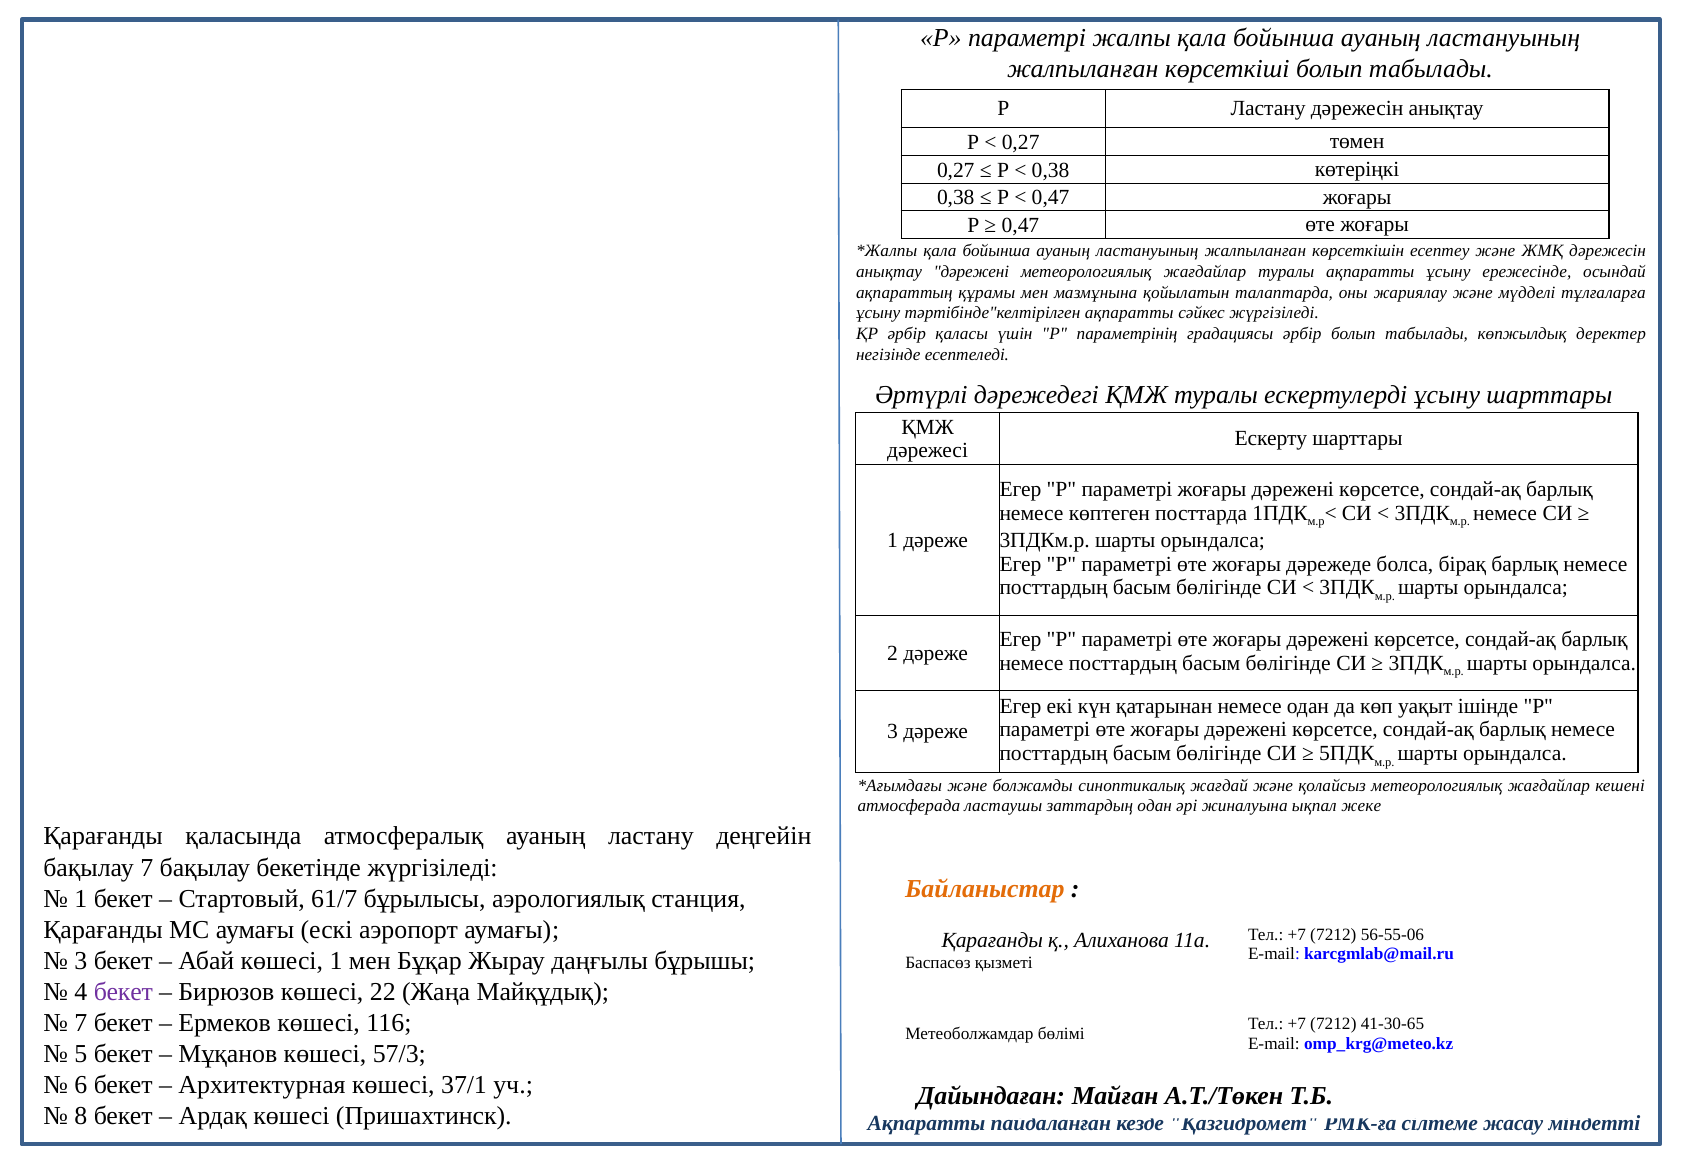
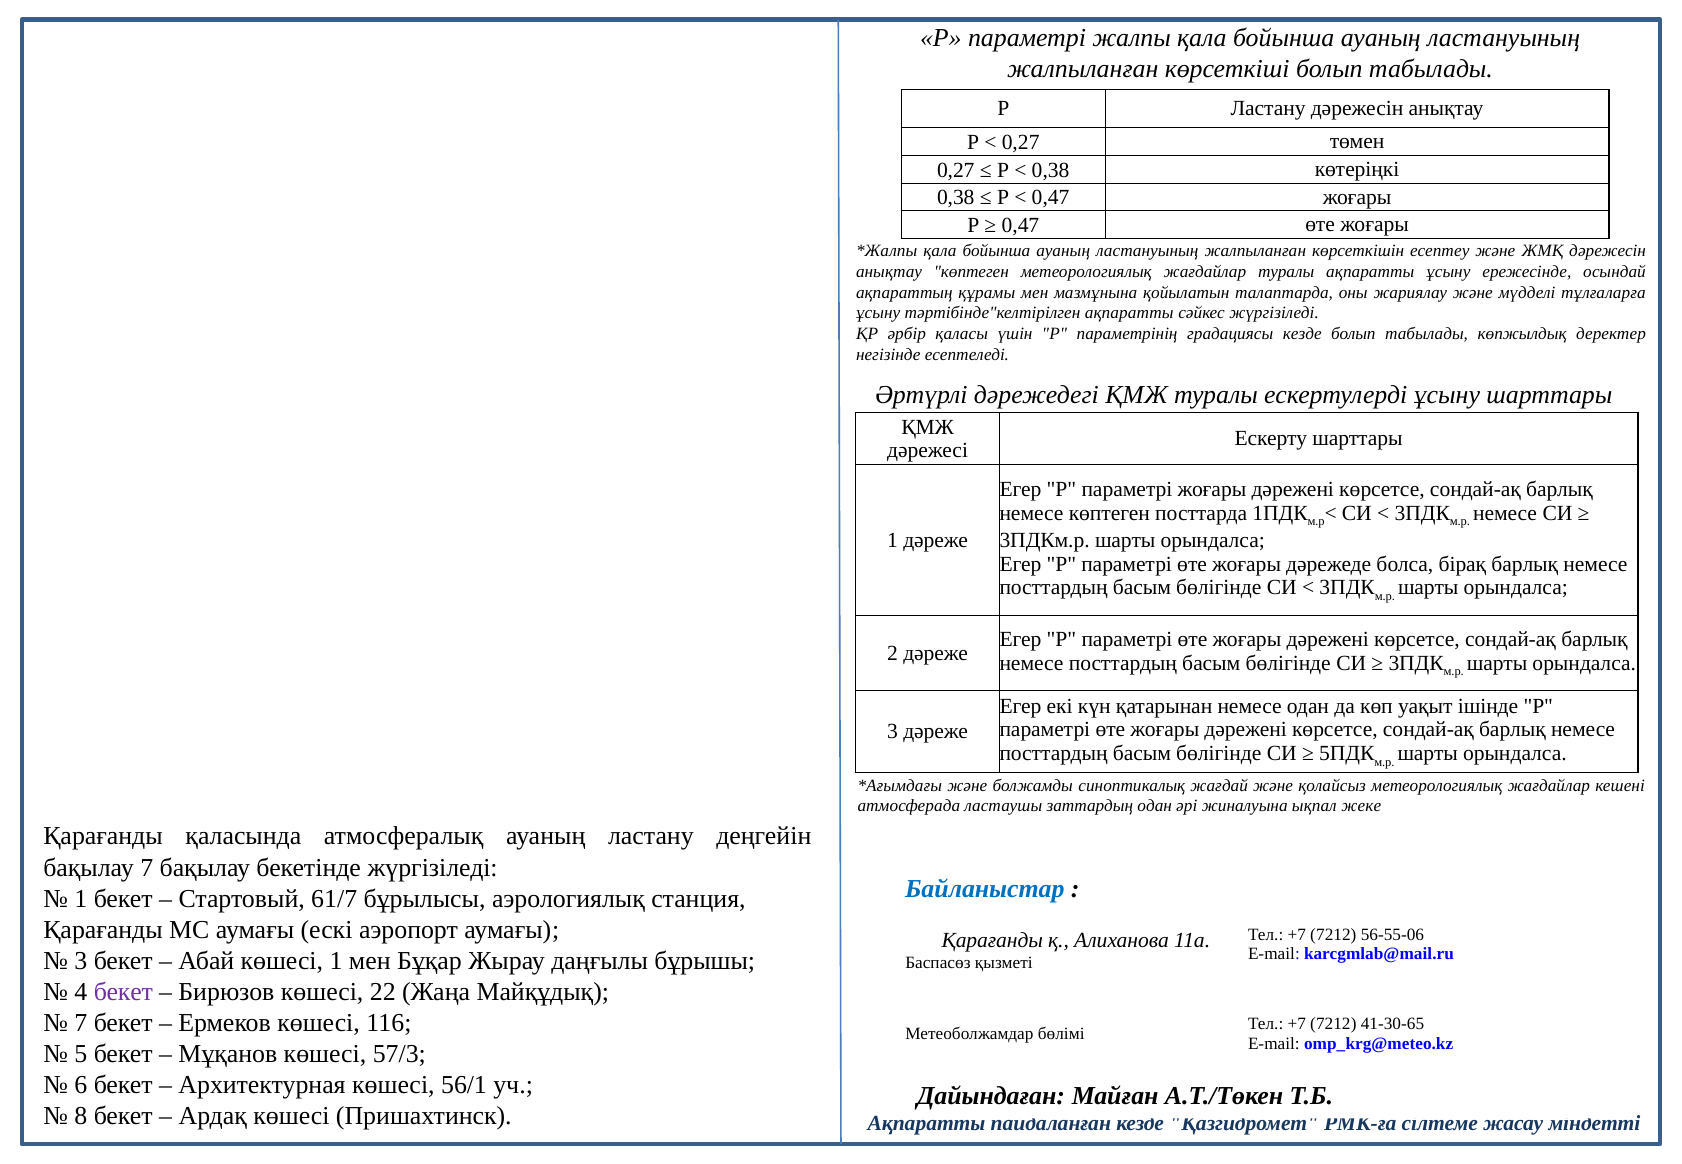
анықтау дәрежені: дәрежені -> көптеген (971, 272)
градациясы әрбір: әрбір -> кезде (1302, 334)
Байланыстар colour: orange -> blue (985, 890)
37/1: 37/1 -> 56/1 (464, 1085)
